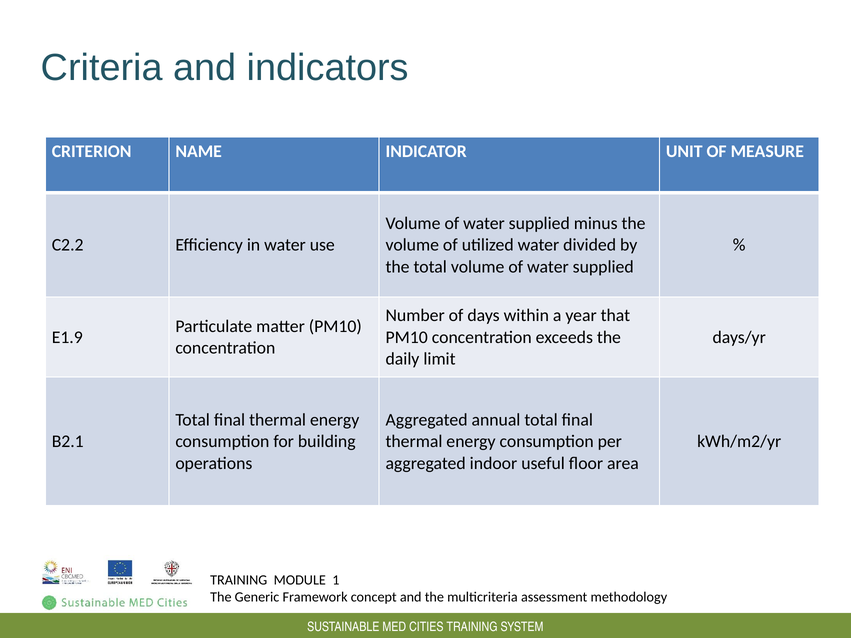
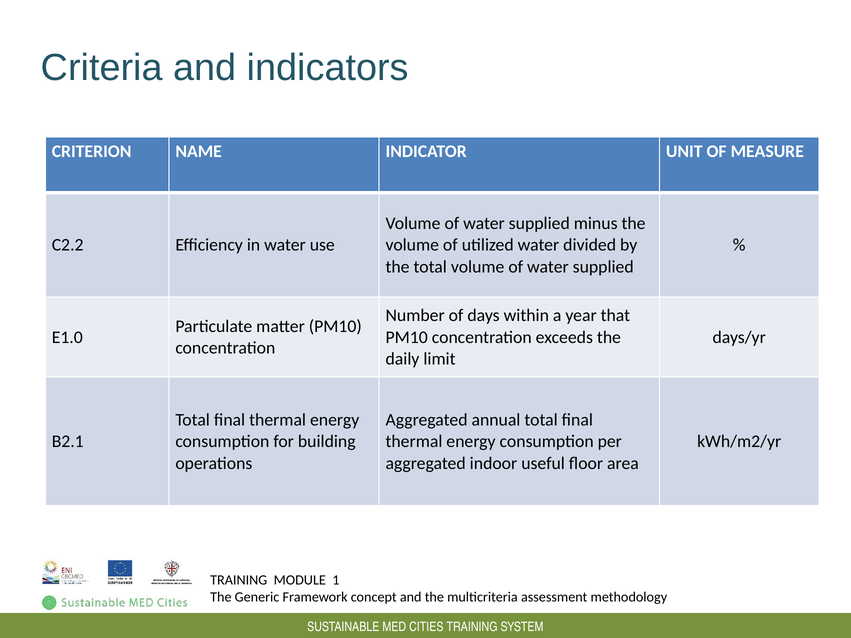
E1.9: E1.9 -> E1.0 (67, 337)
